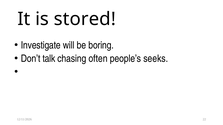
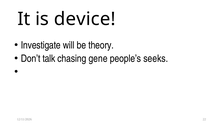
stored: stored -> device (85, 19)
boring: boring -> theory (101, 45)
often: often -> gene (98, 59)
